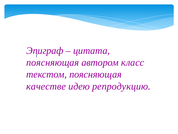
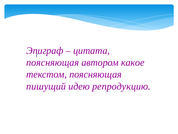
класс: класс -> какое (133, 62)
качестве: качестве -> пишущий (46, 86)
